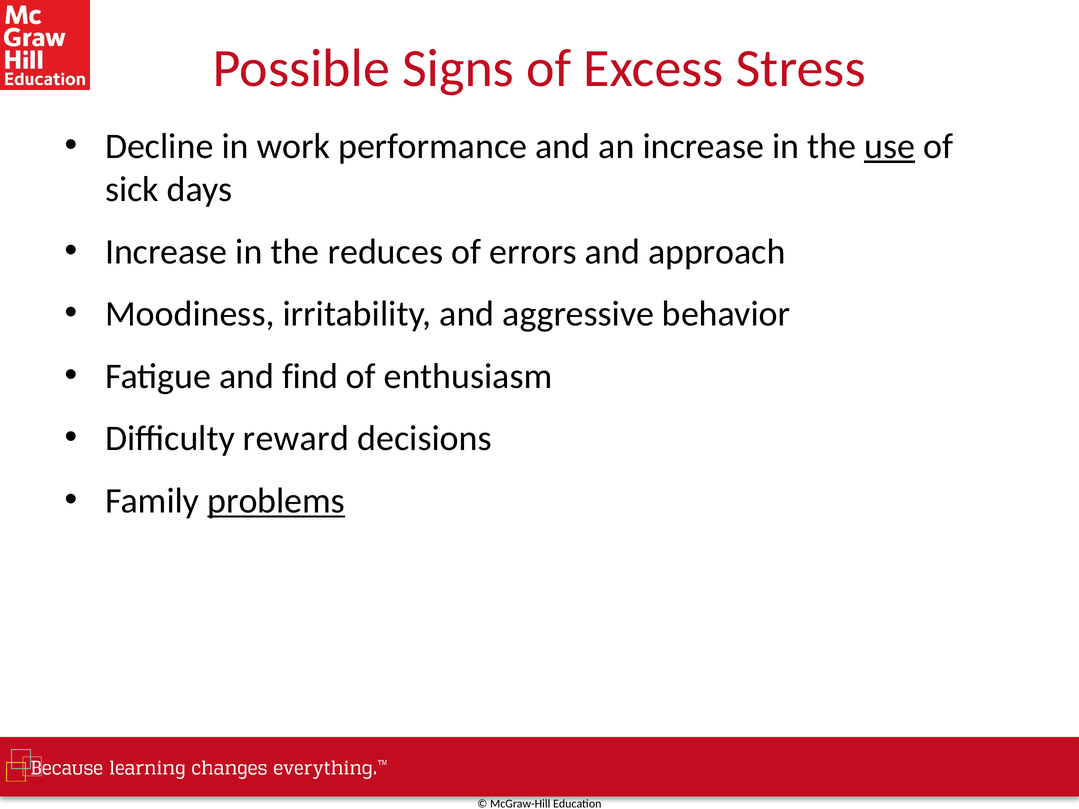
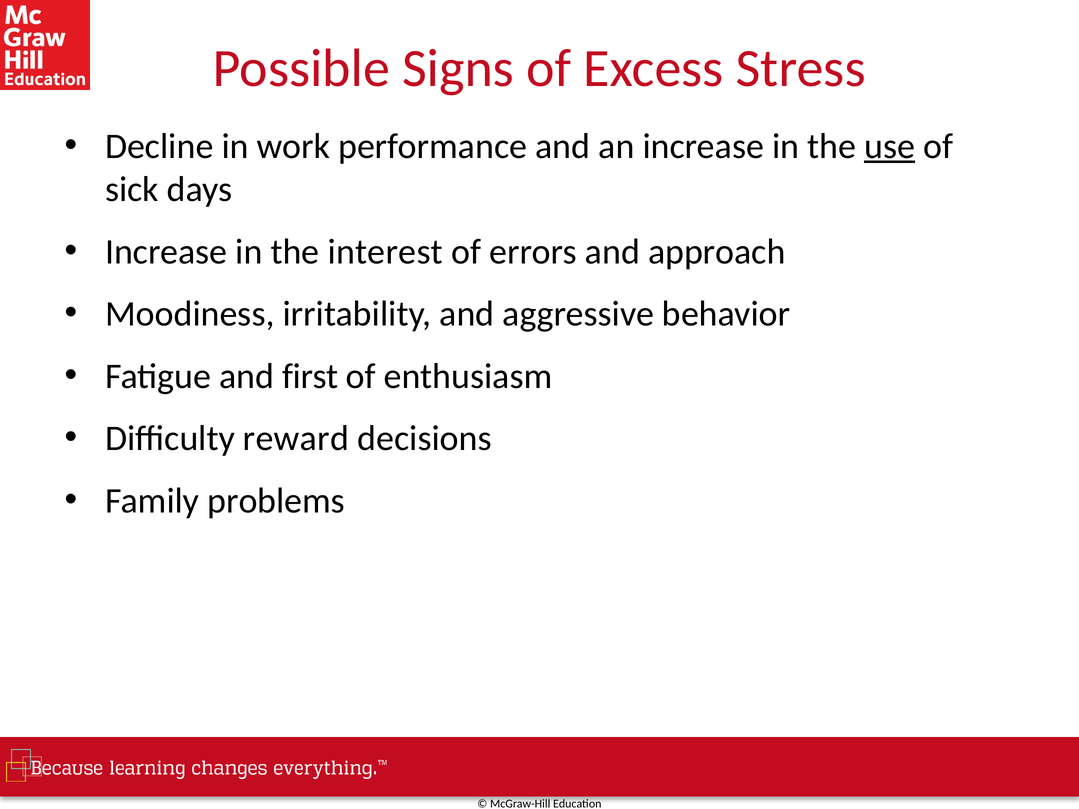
reduces: reduces -> interest (385, 252)
find: find -> first (310, 376)
problems underline: present -> none (276, 501)
